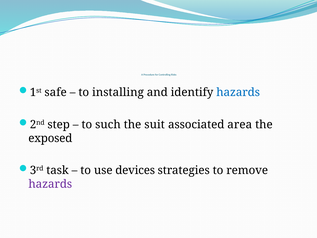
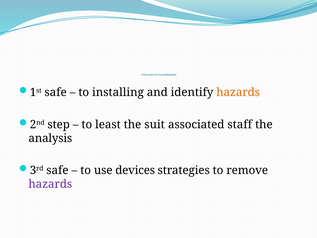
hazards colour: blue -> orange (238, 92)
such: such -> least (108, 124)
area: area -> staff (240, 124)
exposed: exposed -> analysis (50, 138)
3rd task: task -> safe (57, 170)
